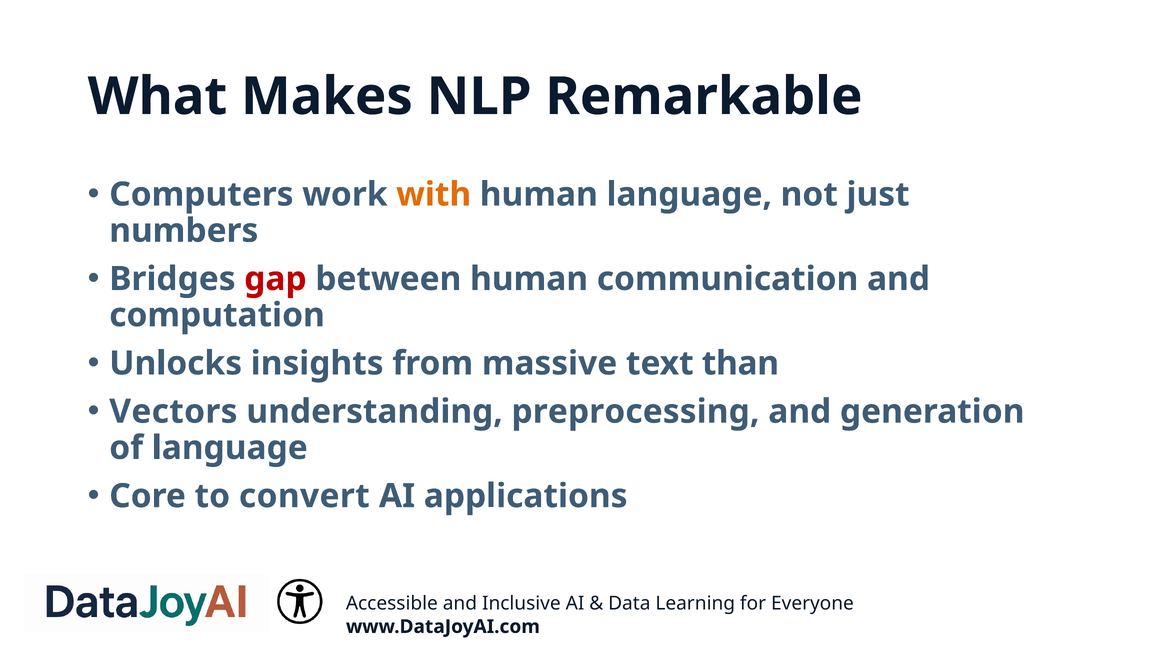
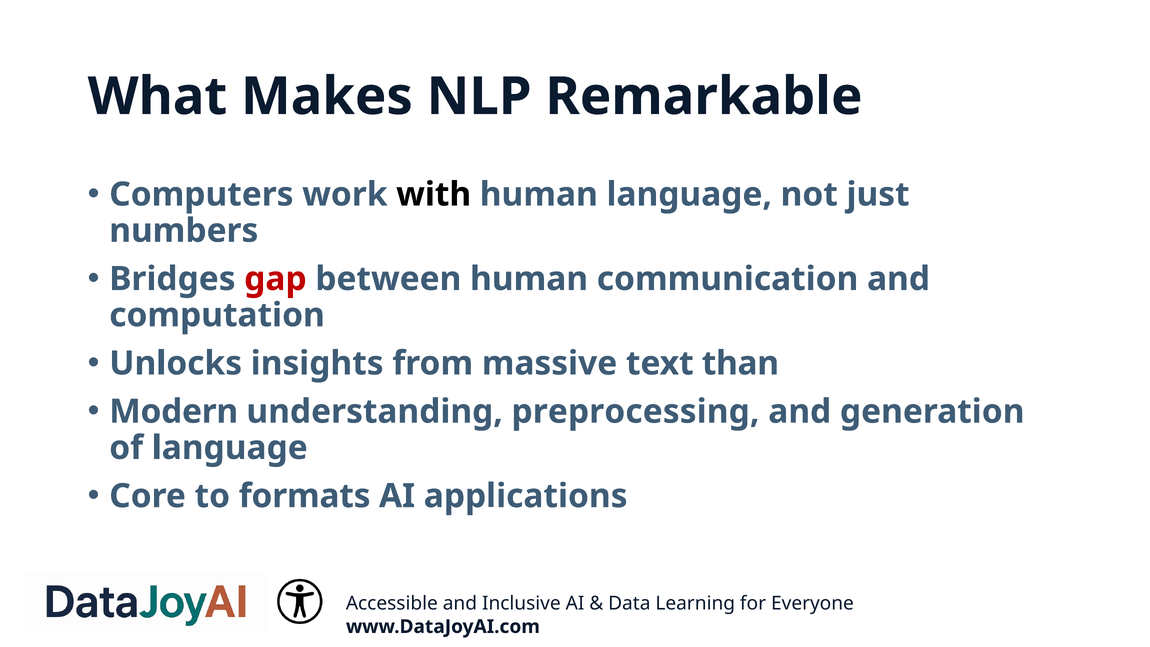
with colour: orange -> black (434, 194)
Vectors: Vectors -> Modern (174, 412)
convert: convert -> formats (305, 496)
